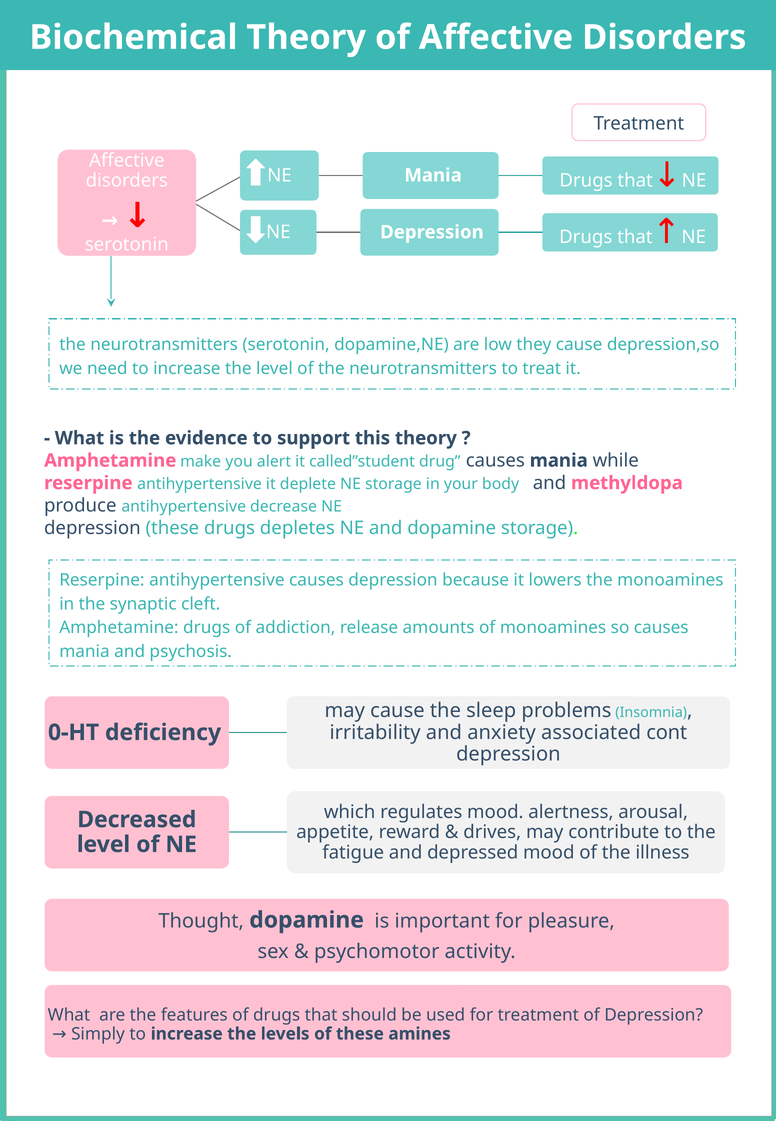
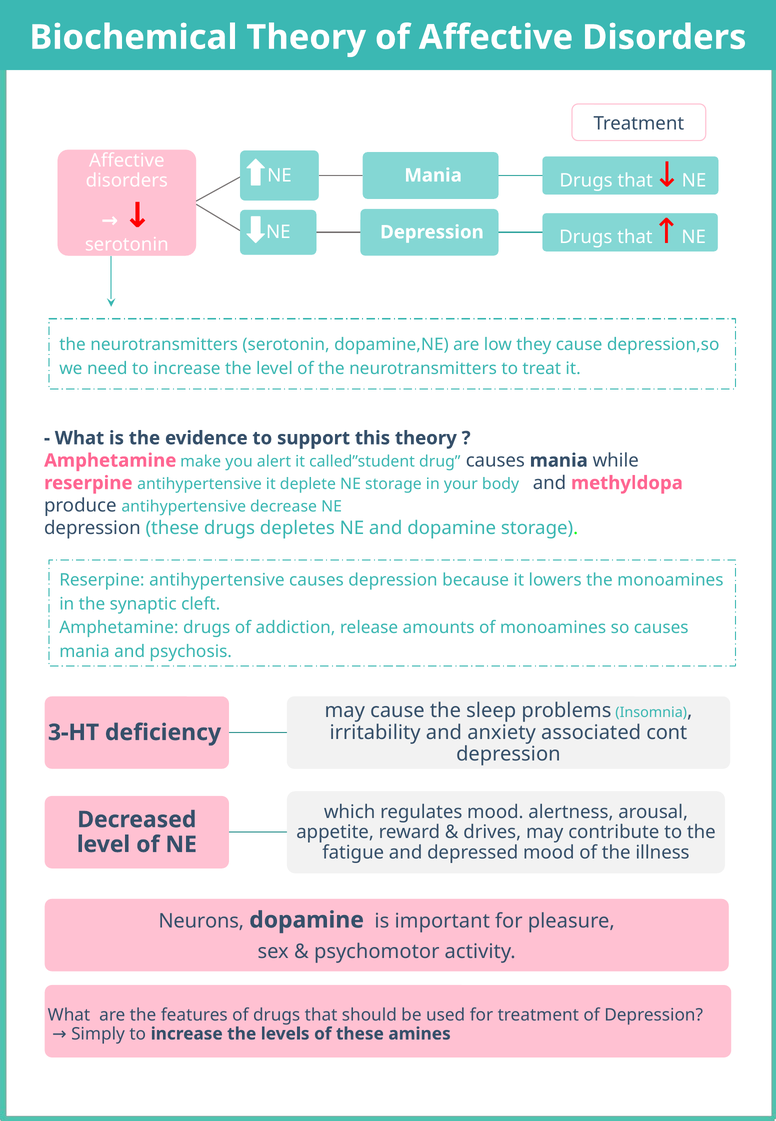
0-HT: 0-HT -> 3-HT (74, 732)
Thought: Thought -> Neurons (201, 921)
